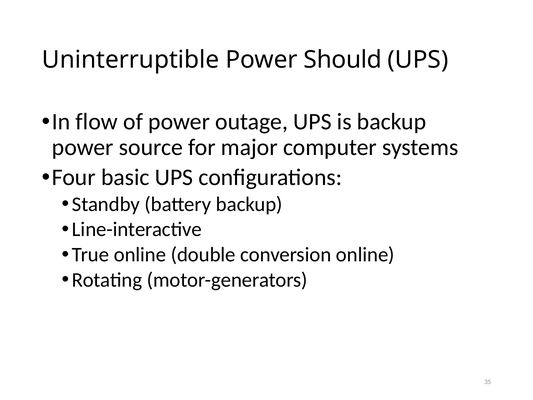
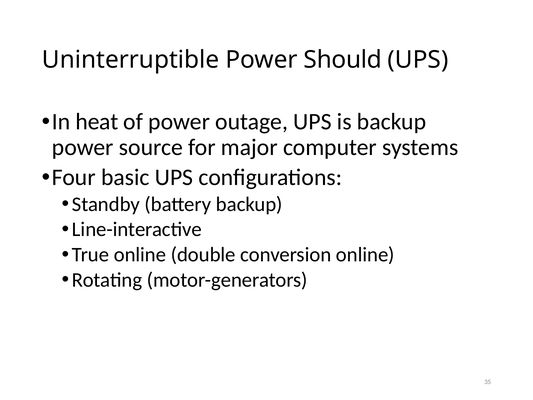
flow: flow -> heat (97, 122)
